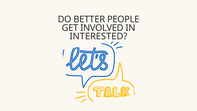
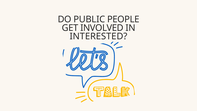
BETTER: BETTER -> PUBLIC (89, 19)
